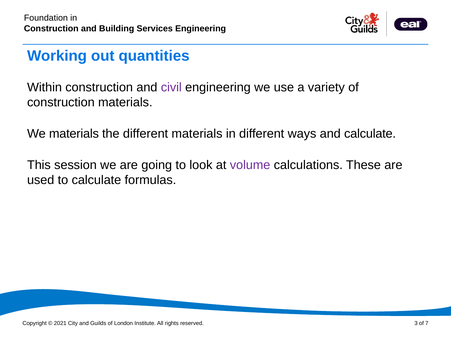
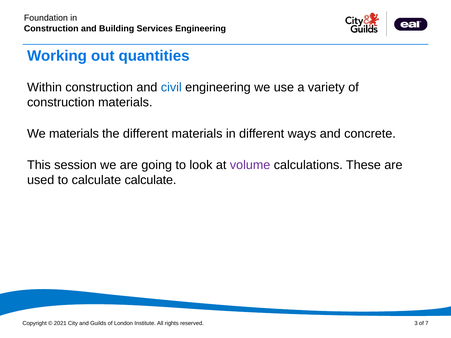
civil colour: purple -> blue (171, 87)
and calculate: calculate -> concrete (370, 134)
calculate formulas: formulas -> calculate (150, 180)
